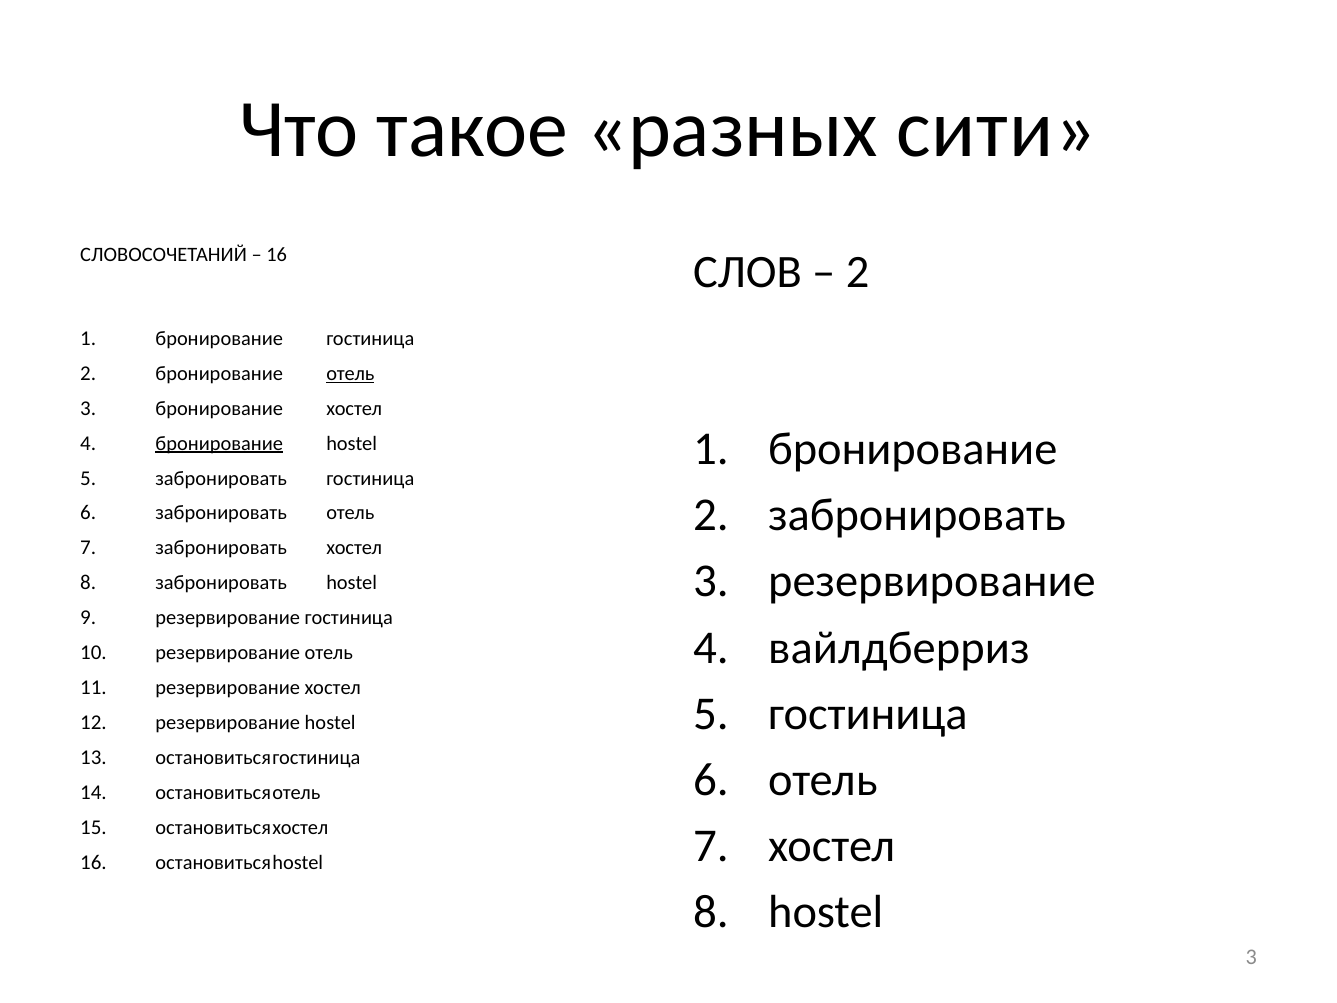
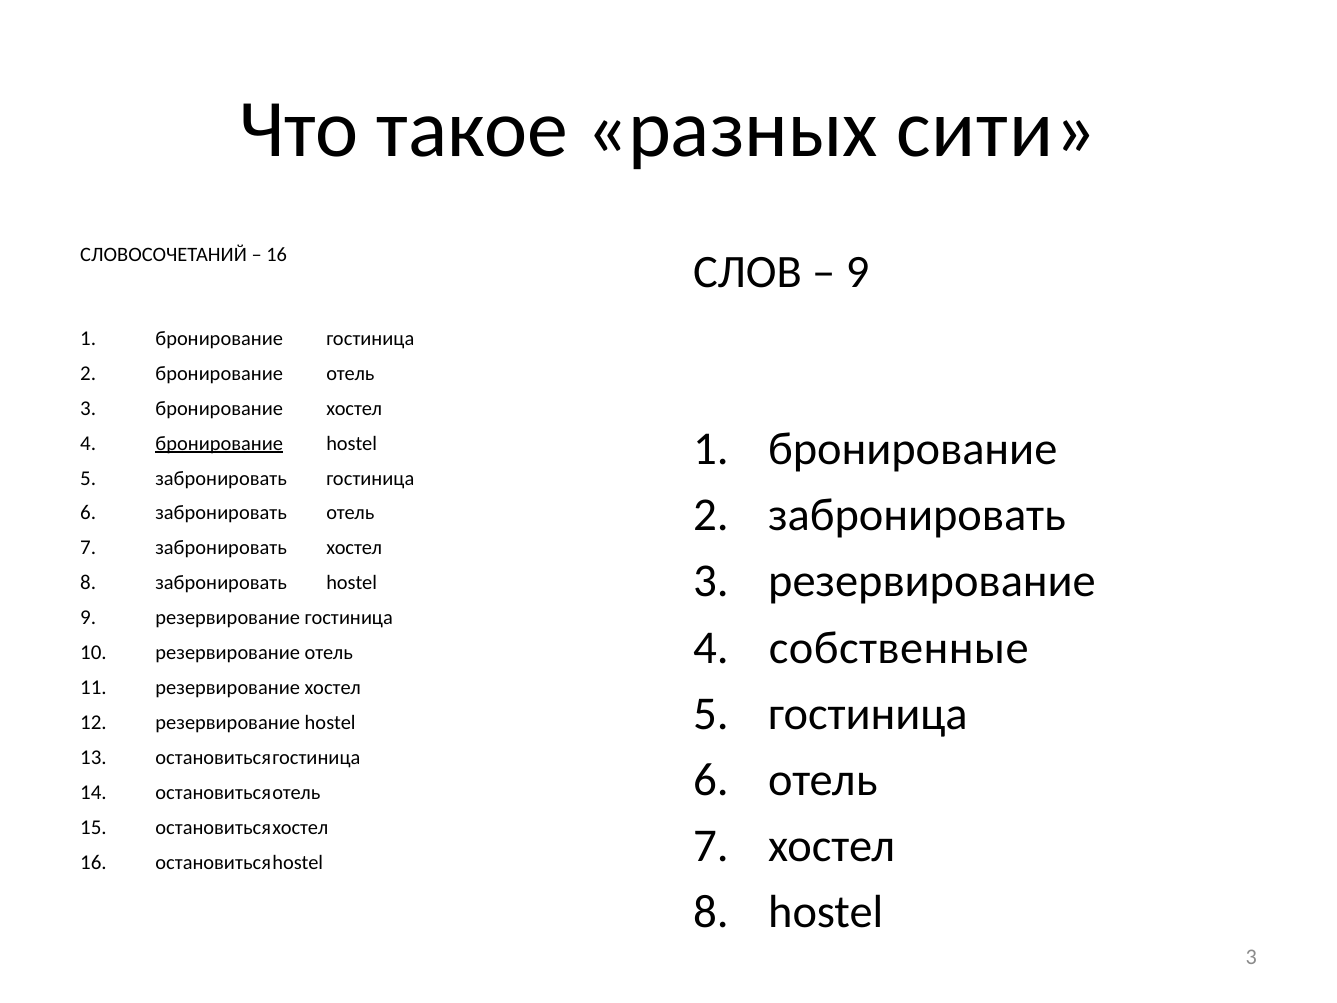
2: 2 -> 9 (858, 272)
отель underline: present -> none (350, 373)
вайлдберриз: вайлдберриз -> собственные (899, 648)
